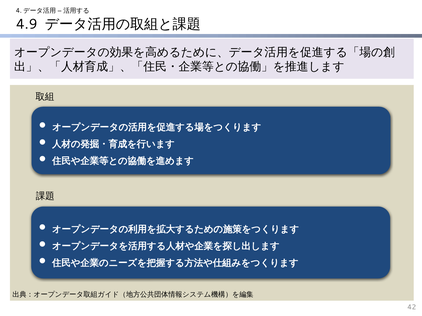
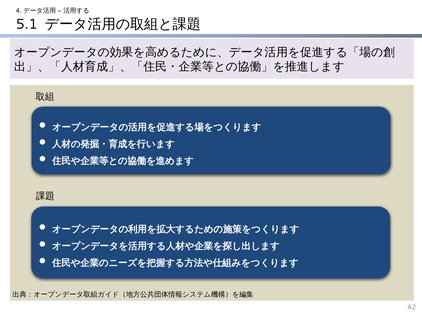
4.9: 4.9 -> 5.1 (27, 24)
